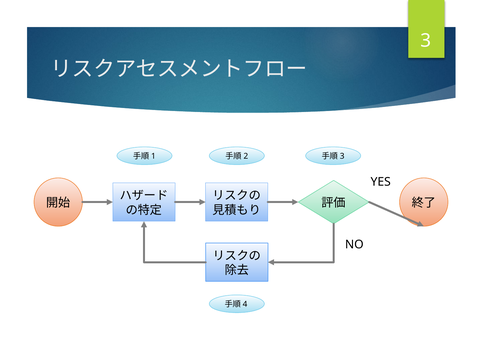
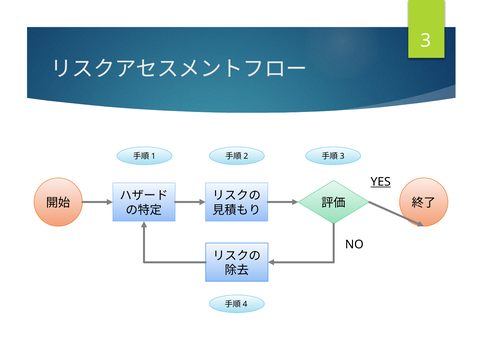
YES underline: none -> present (381, 182)
